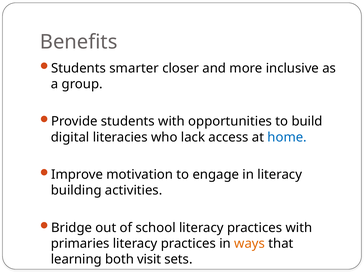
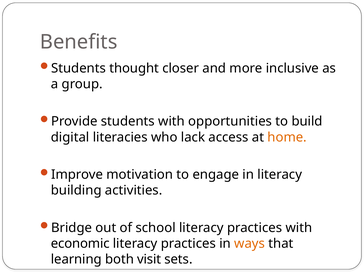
smarter: smarter -> thought (134, 68)
home colour: blue -> orange (287, 137)
primaries: primaries -> economic (80, 243)
